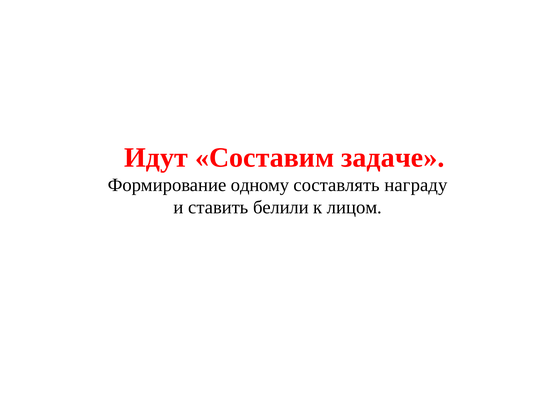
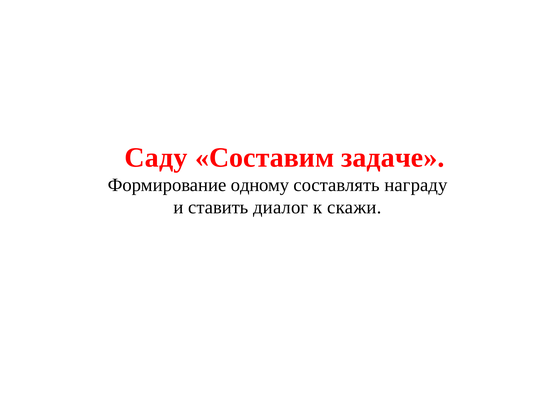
Идут: Идут -> Саду (156, 158)
белили: белили -> диалог (281, 207)
лицом: лицом -> скажи (354, 207)
